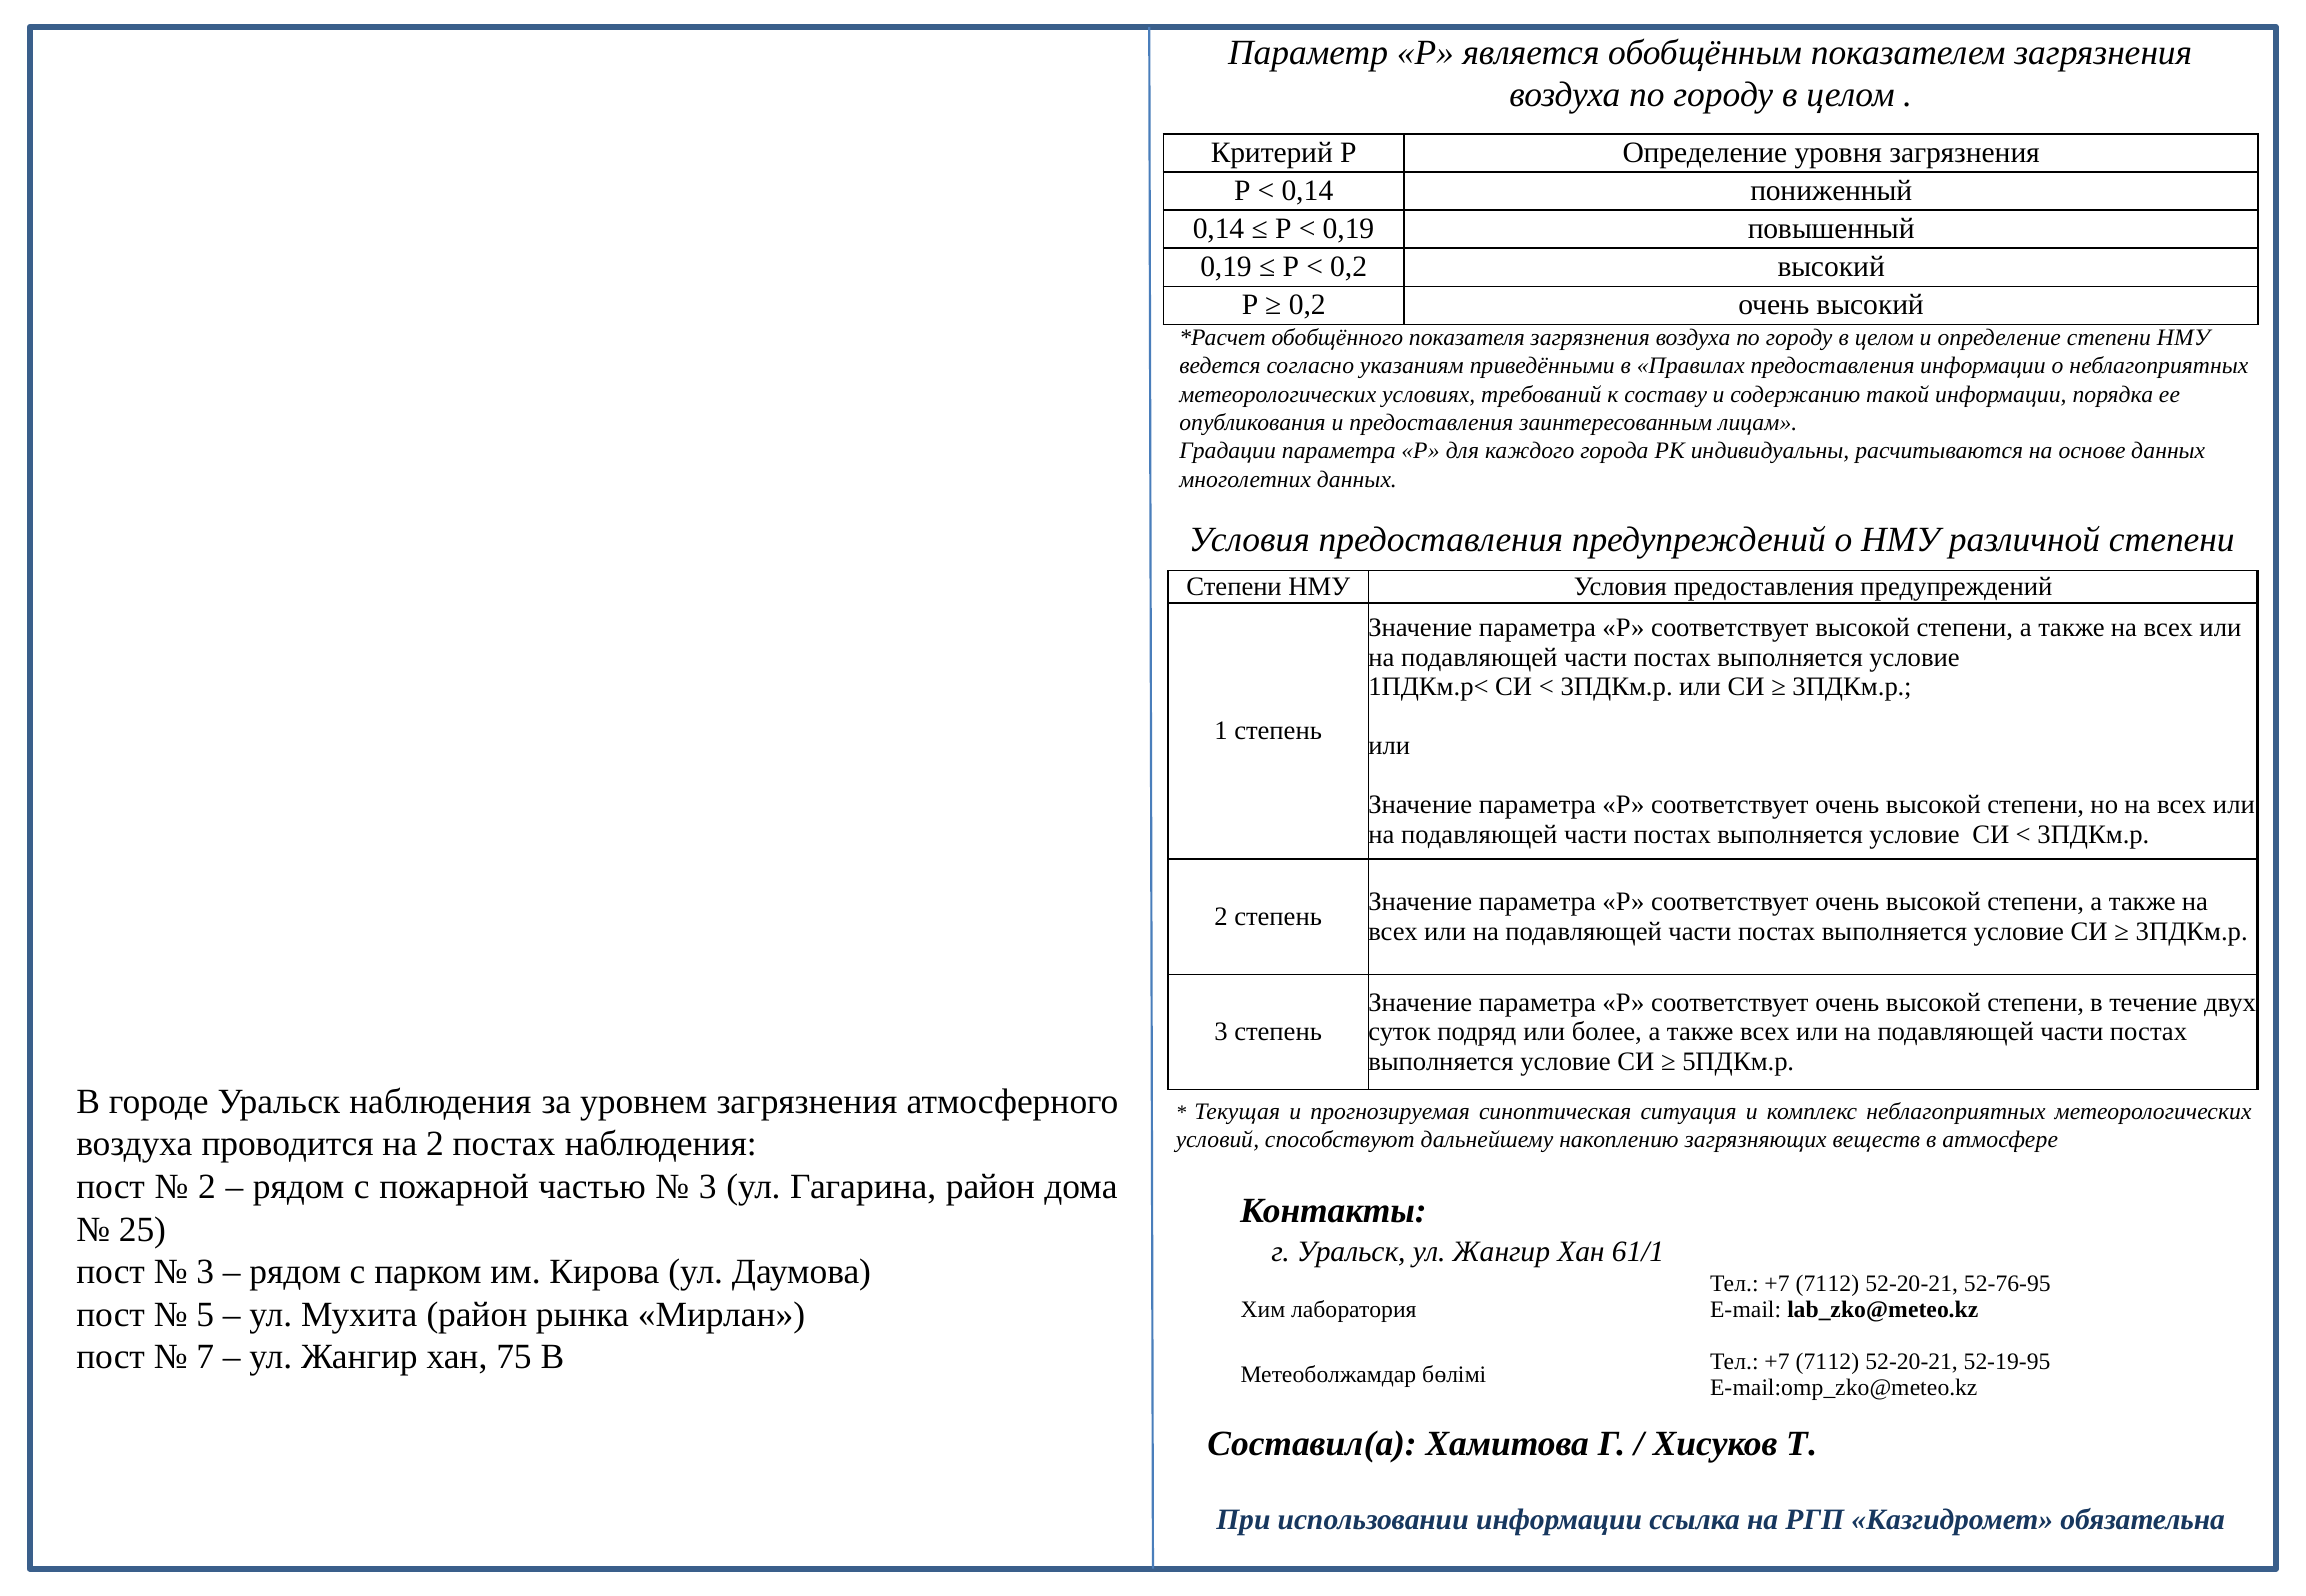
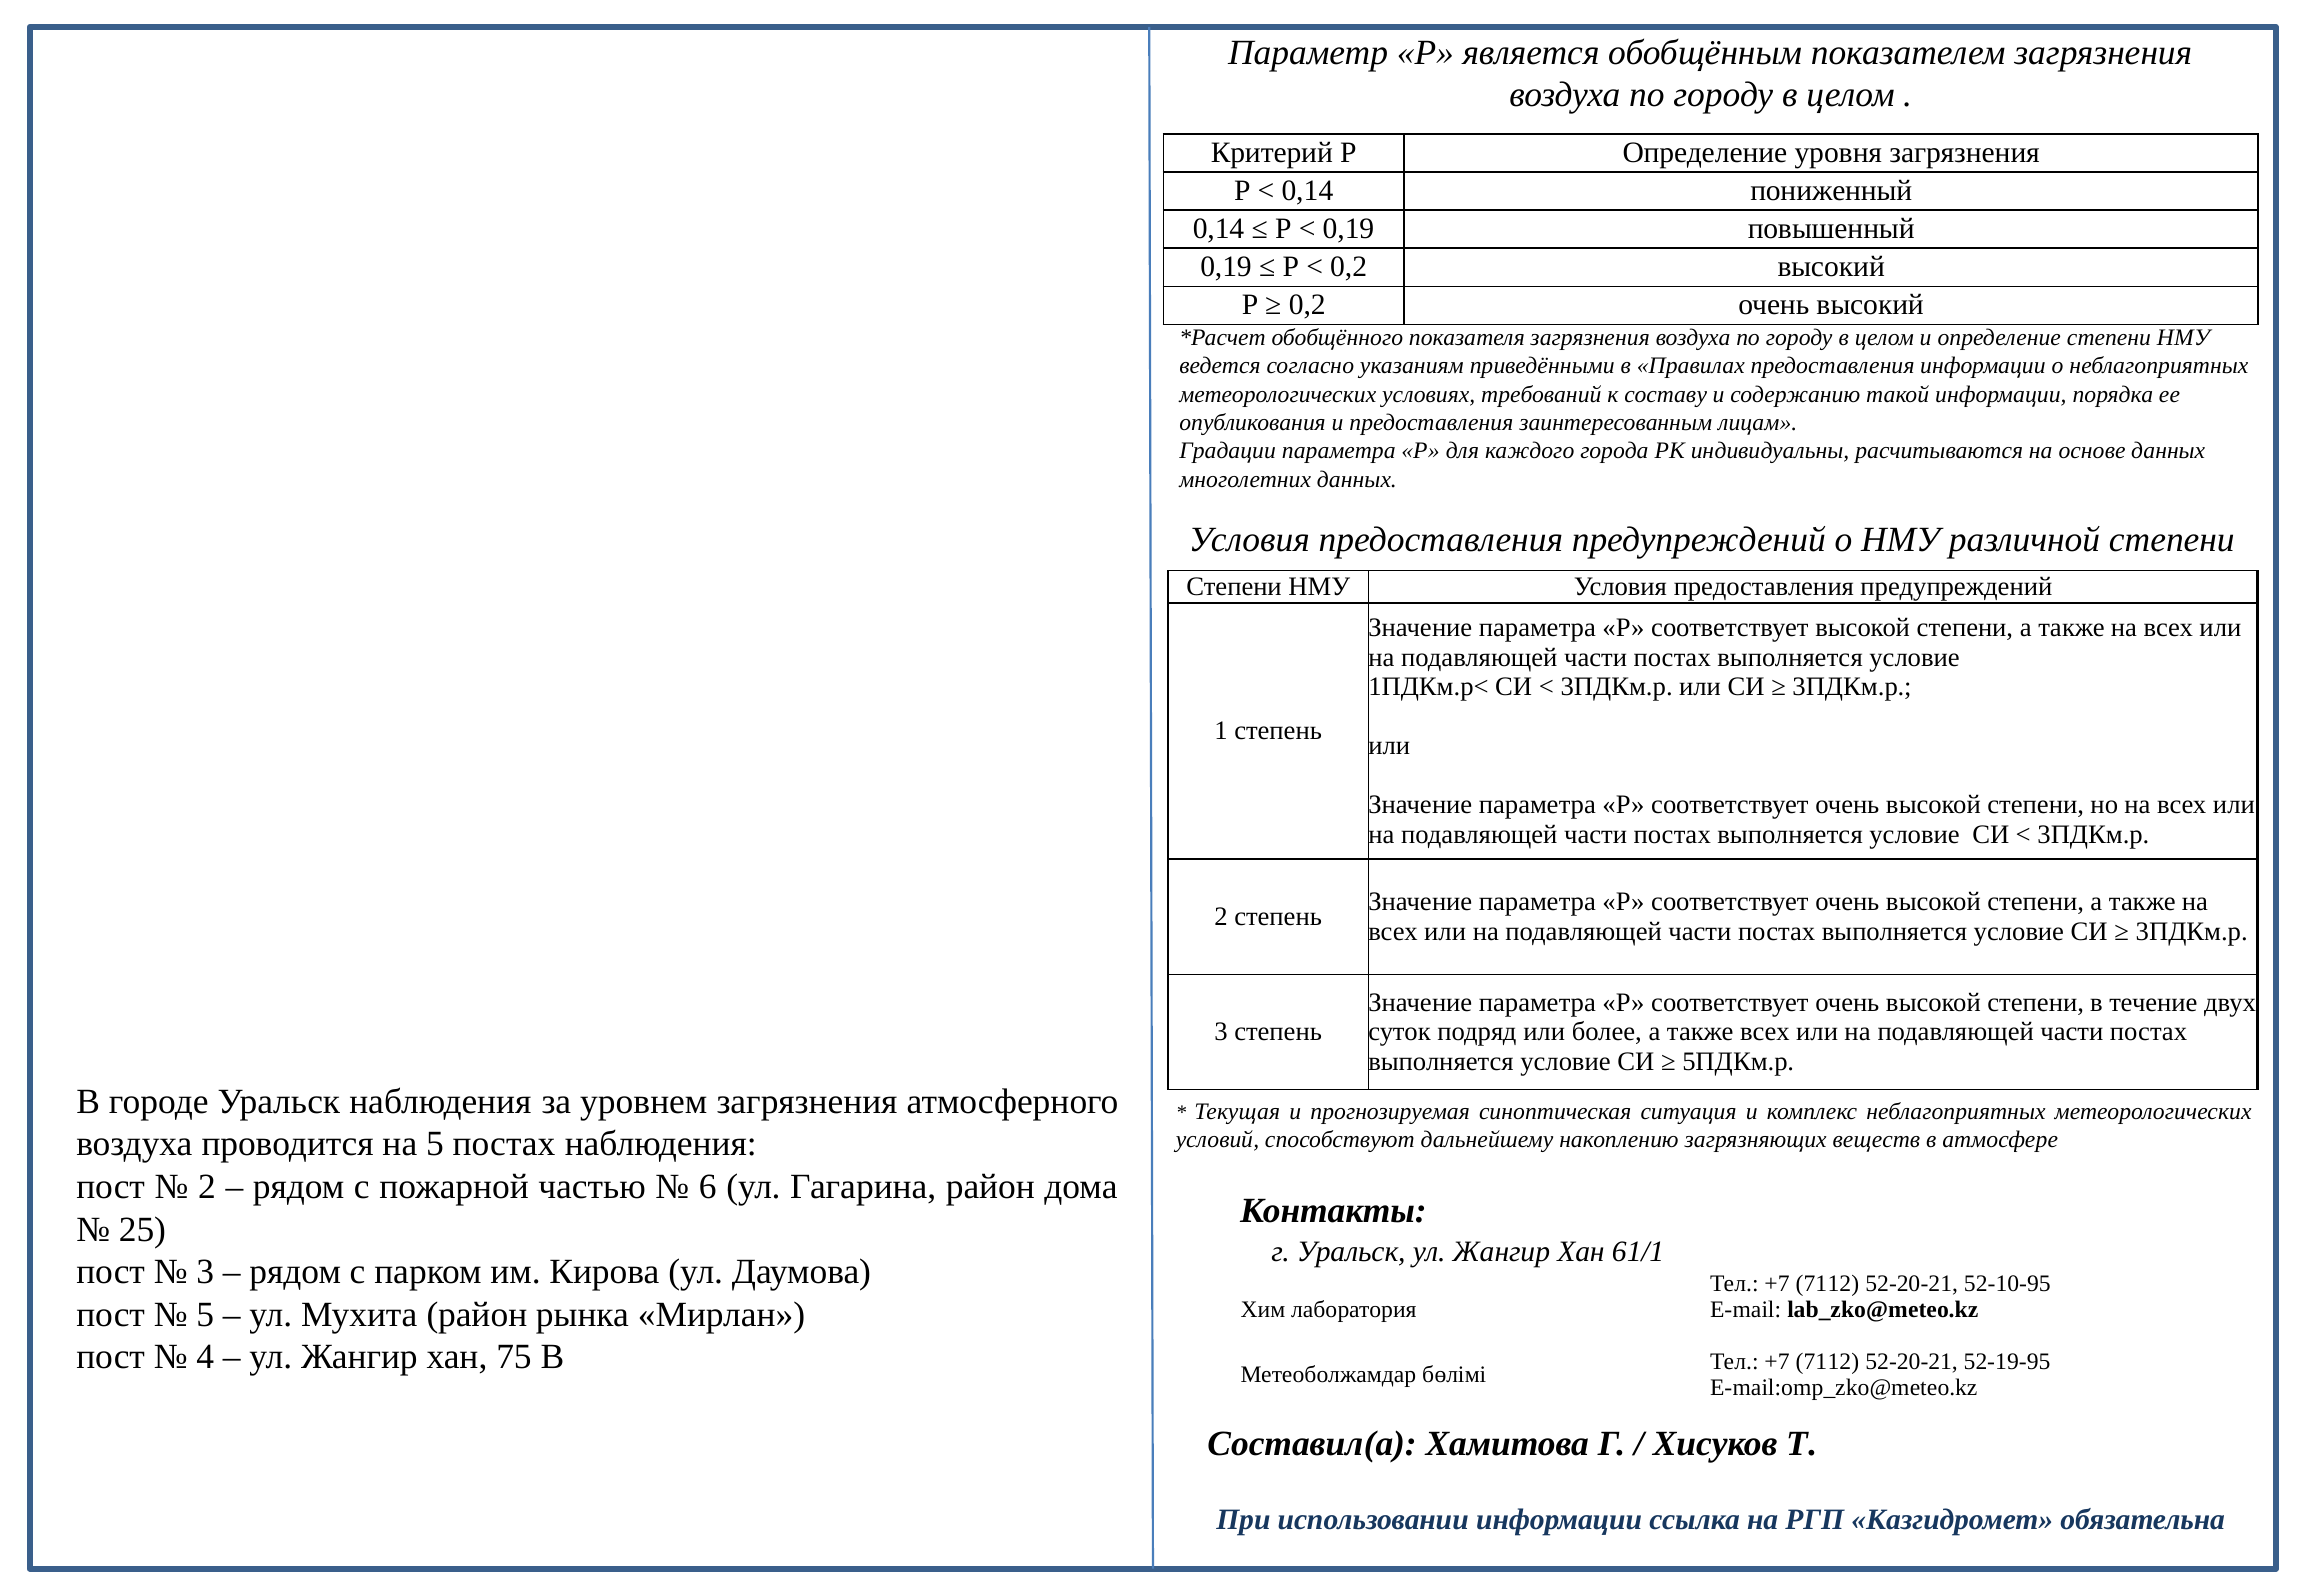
на 2: 2 -> 5 (435, 1145)
3: 3 -> 6 (708, 1187)
52-76-95: 52-76-95 -> 52-10-95 (2007, 1284)
7: 7 -> 4 (205, 1357)
